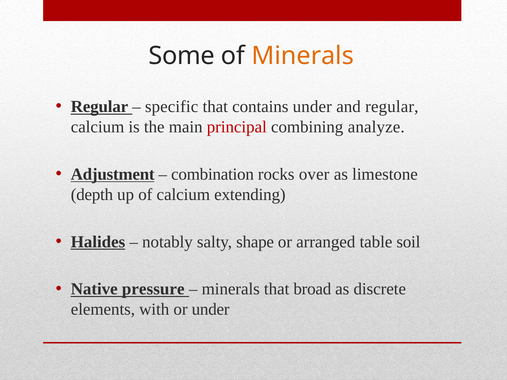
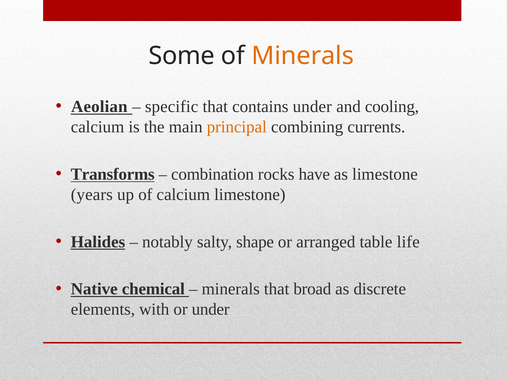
Regular: Regular -> Aeolian (99, 107)
and regular: regular -> cooling (392, 107)
principal colour: red -> orange (237, 127)
analyze: analyze -> currents (376, 127)
Adjustment: Adjustment -> Transforms (113, 174)
over: over -> have (314, 174)
depth: depth -> years (92, 195)
calcium extending: extending -> limestone (250, 195)
soil: soil -> life (408, 242)
pressure: pressure -> chemical (153, 289)
